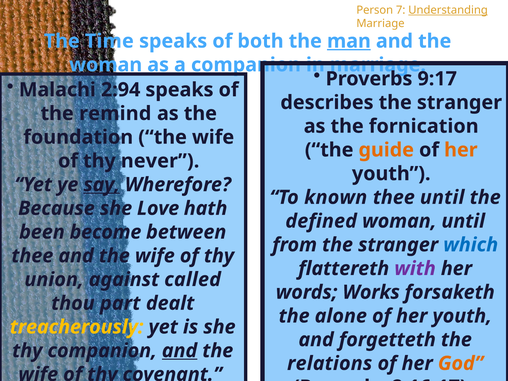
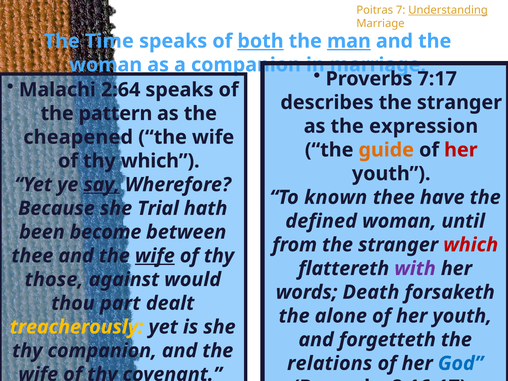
Person: Person -> Poitras (375, 10)
both underline: none -> present (260, 41)
9:17: 9:17 -> 7:17 (437, 79)
2:94: 2:94 -> 2:64 (121, 90)
remind: remind -> pattern (115, 113)
fornication: fornication -> expression (424, 126)
foundation: foundation -> cheapened (78, 137)
her colour: orange -> red (461, 150)
thy never: never -> which (160, 161)
thee until: until -> have (442, 197)
Love: Love -> Trial (158, 208)
which colour: blue -> red (471, 245)
wife underline: none -> present (155, 256)
union: union -> those (54, 280)
called: called -> would (193, 280)
Works: Works -> Death (371, 292)
and underline: present -> none (180, 351)
God colour: orange -> blue (461, 363)
